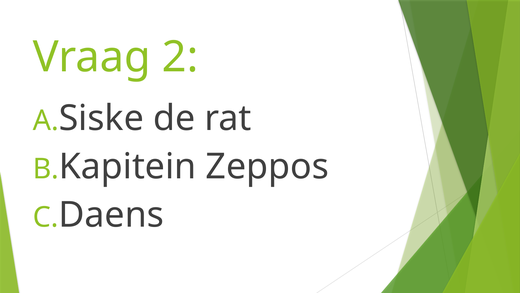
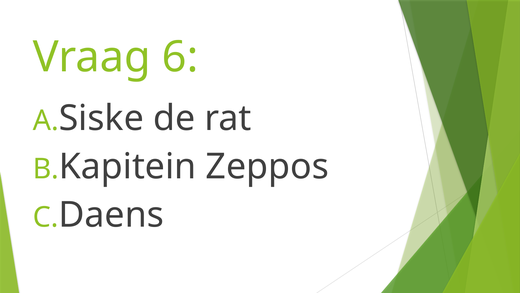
2: 2 -> 6 (180, 57)
